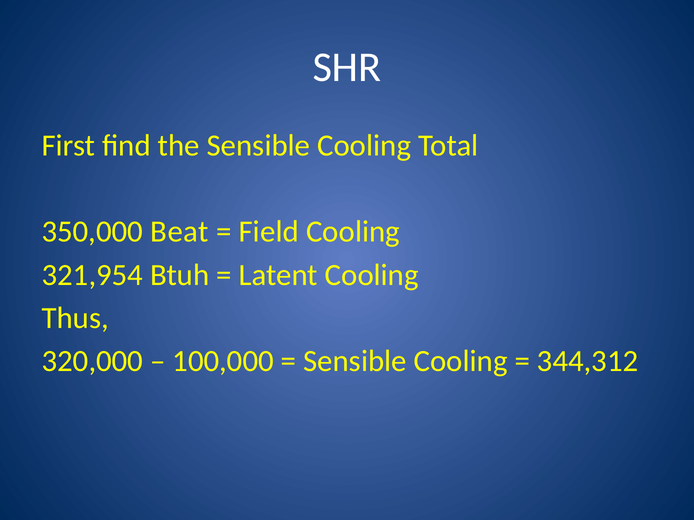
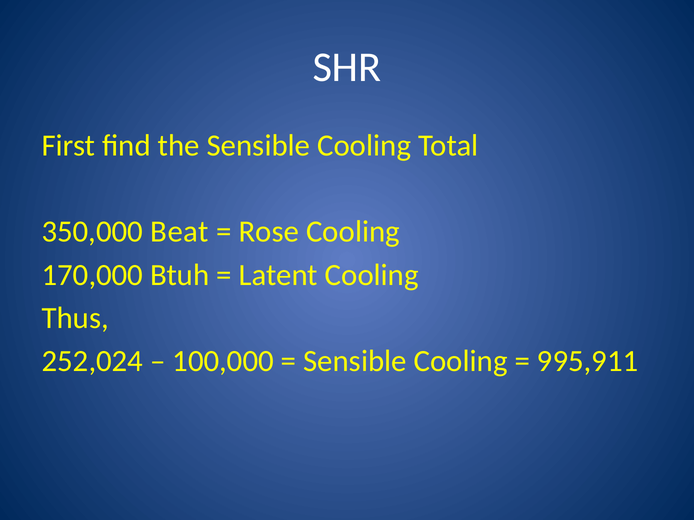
Field: Field -> Rose (269, 232)
321,954: 321,954 -> 170,000 (92, 275)
320,000: 320,000 -> 252,024 (92, 362)
344,312: 344,312 -> 995,911 (588, 362)
